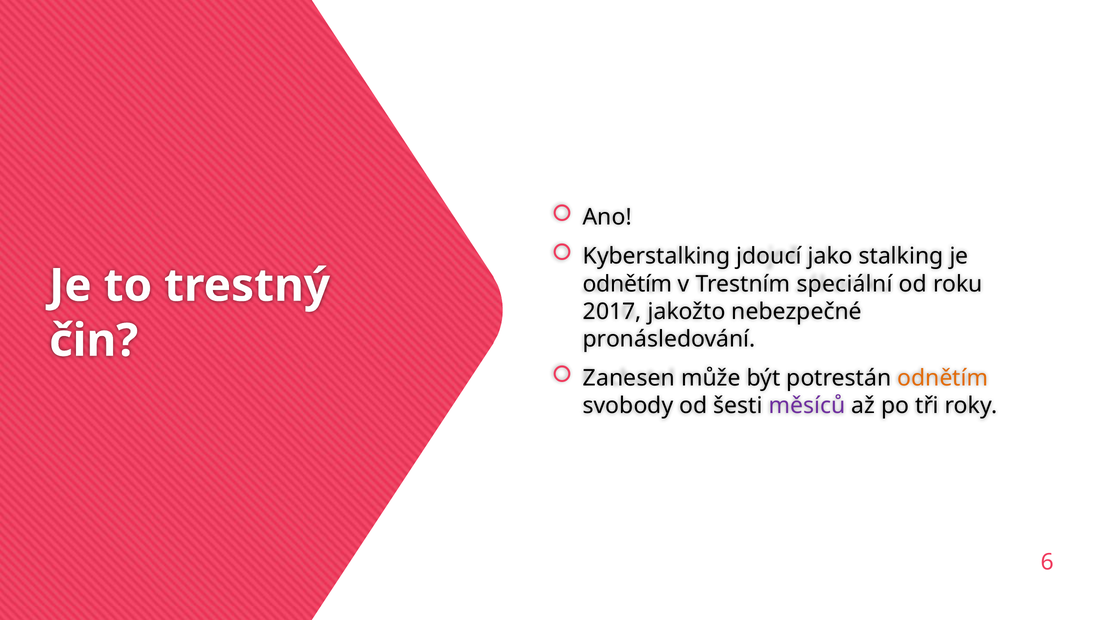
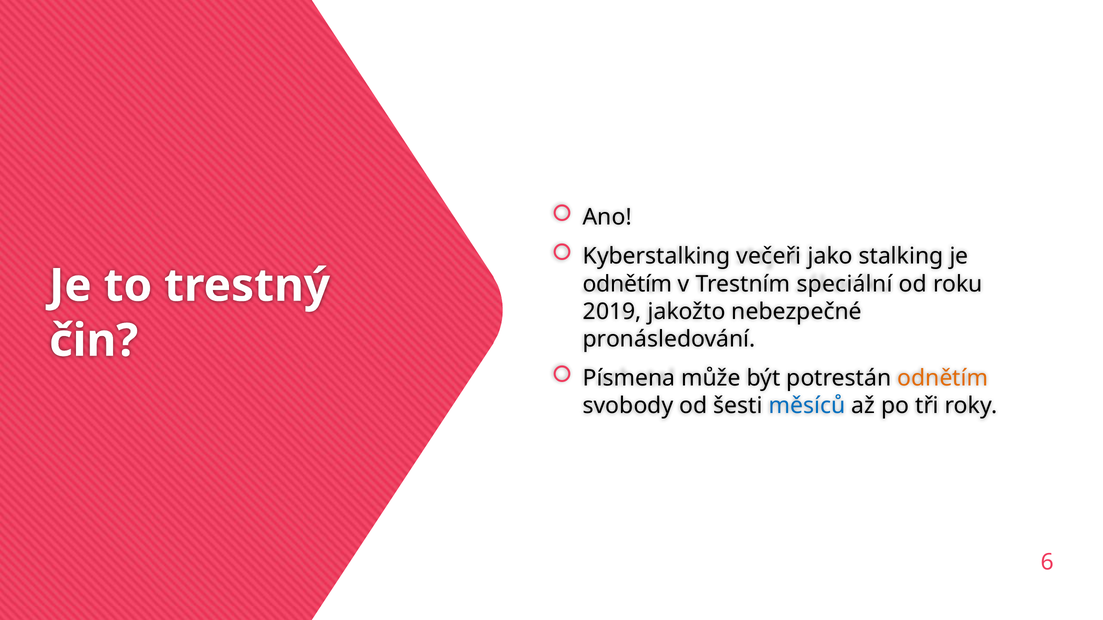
jdoucí: jdoucí -> večeři (769, 257)
2017: 2017 -> 2019 (612, 312)
Zanesen: Zanesen -> Písmena (629, 379)
měsíců colour: purple -> blue (807, 406)
